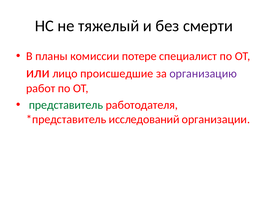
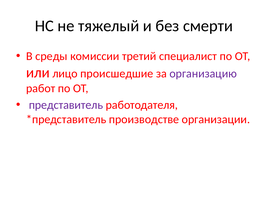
планы: планы -> среды (51, 56)
потере: потере -> третий (139, 56)
представитель colour: green -> purple (66, 105)
исследований: исследований -> производстве (144, 119)
